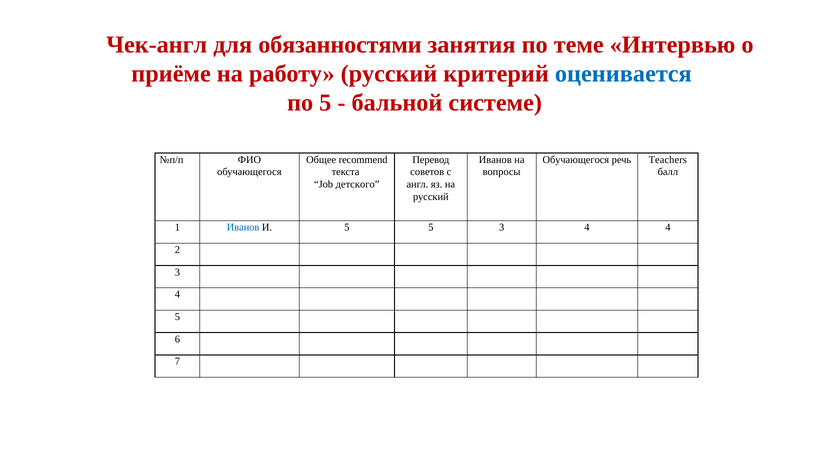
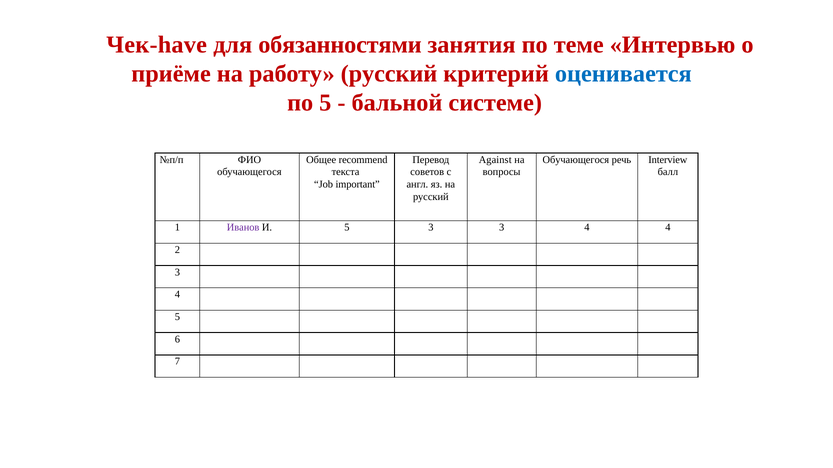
Чек-англ: Чек-англ -> Чек-have (157, 45)
Иванов: Иванов -> Against (495, 160)
Teachers: Teachers -> Interview (668, 160)
детского: детского -> important (358, 185)
Иванов colour: blue -> purple (243, 228)
5 5: 5 -> 3 (431, 228)
